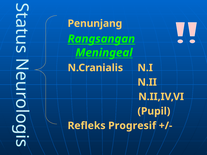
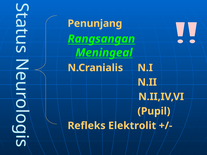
Progresif: Progresif -> Elektrolit (132, 126)
